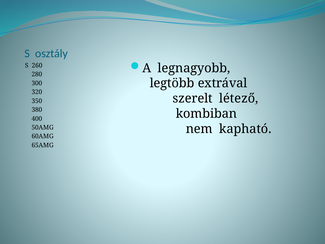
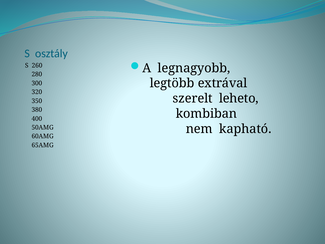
létező: létező -> leheto (239, 98)
